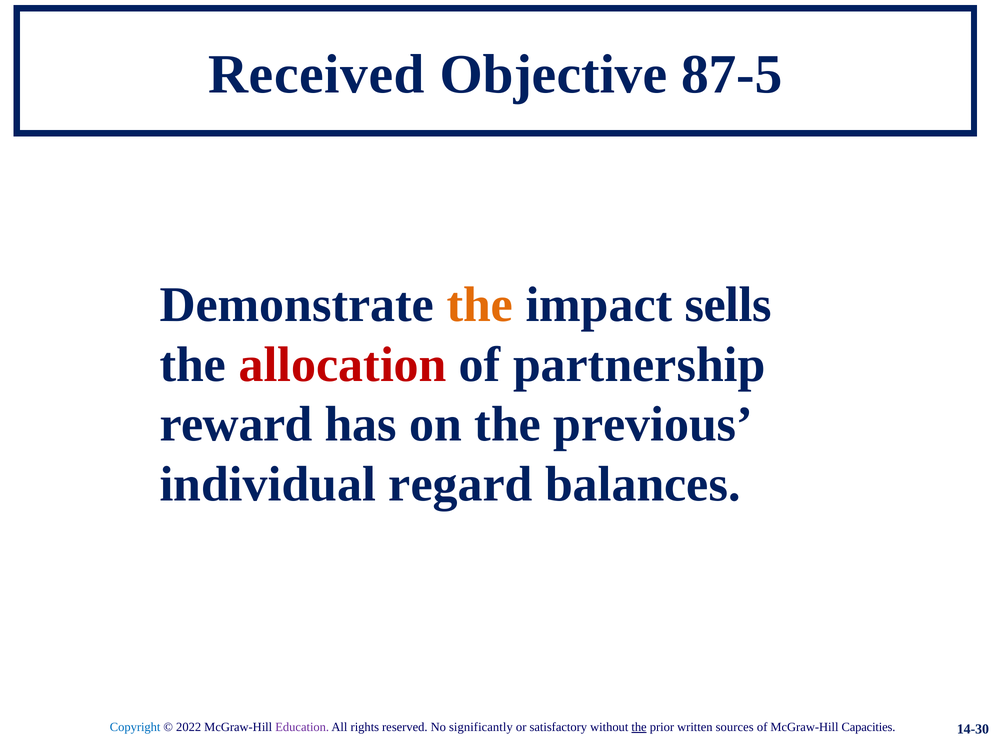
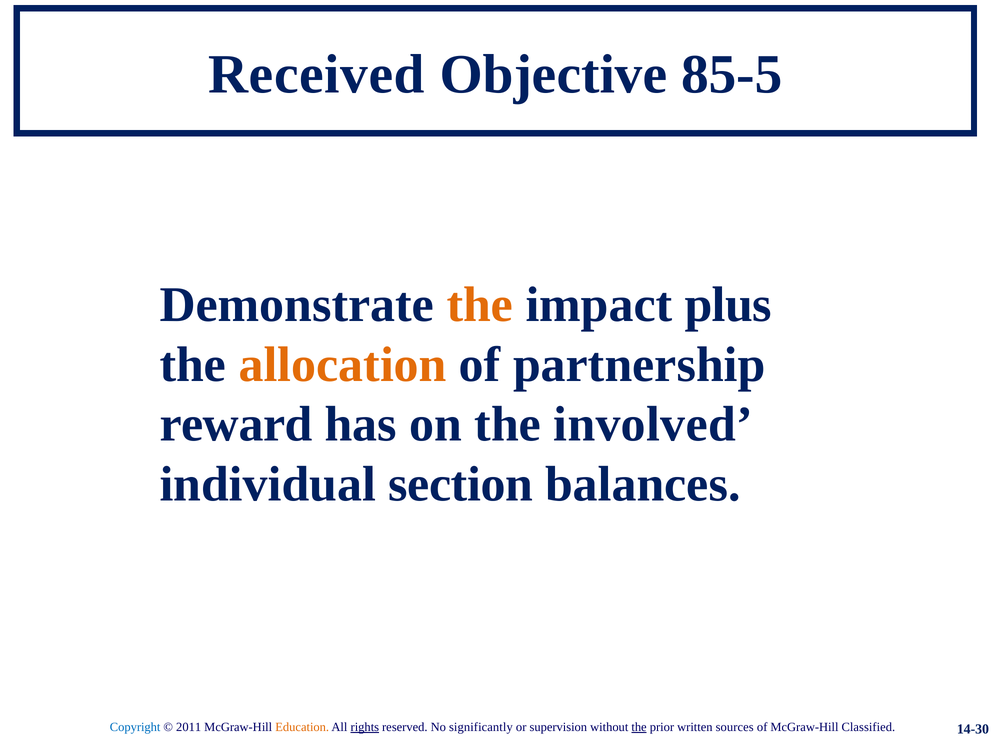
87-5: 87-5 -> 85-5 (732, 75)
sells: sells -> plus (728, 305)
allocation colour: red -> orange (343, 365)
previous: previous -> involved (653, 425)
regard: regard -> section (461, 485)
2022: 2022 -> 2011 (189, 727)
Education colour: purple -> orange (302, 727)
rights underline: none -> present (365, 727)
satisfactory: satisfactory -> supervision (558, 727)
Capacities: Capacities -> Classified (868, 727)
